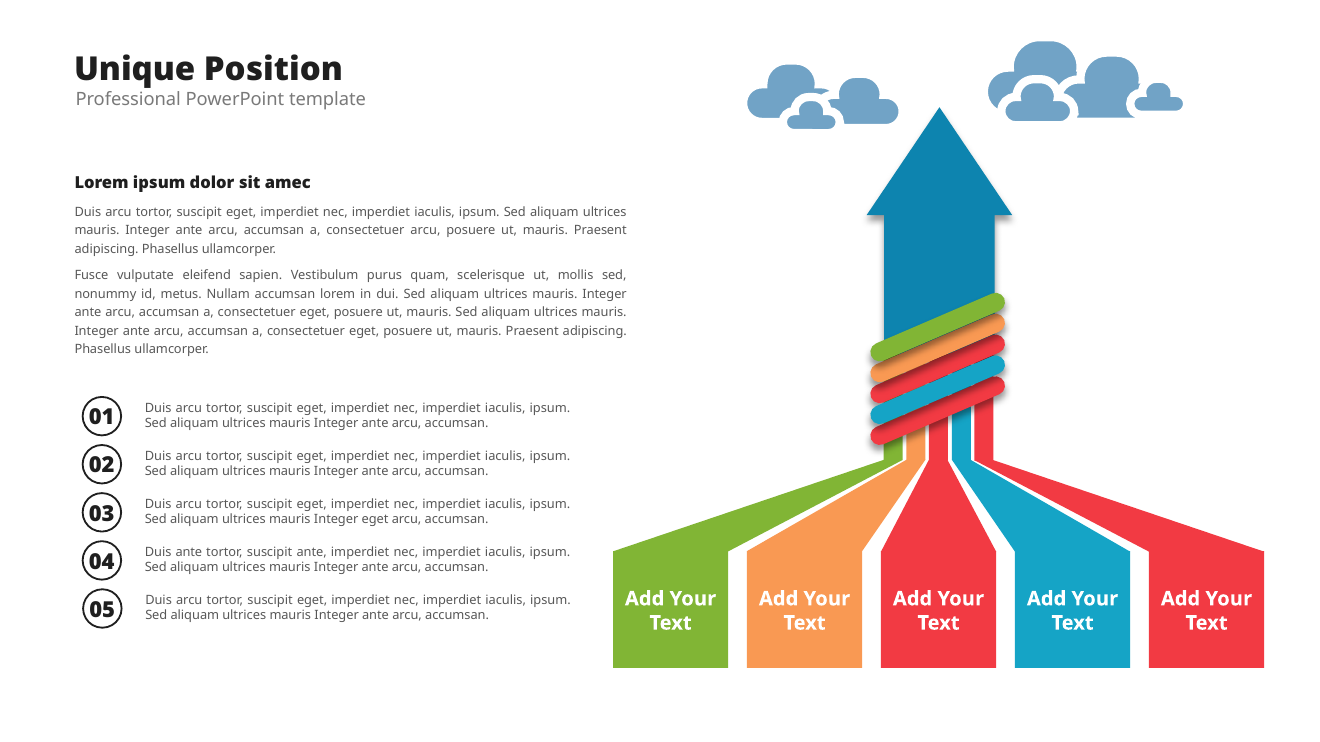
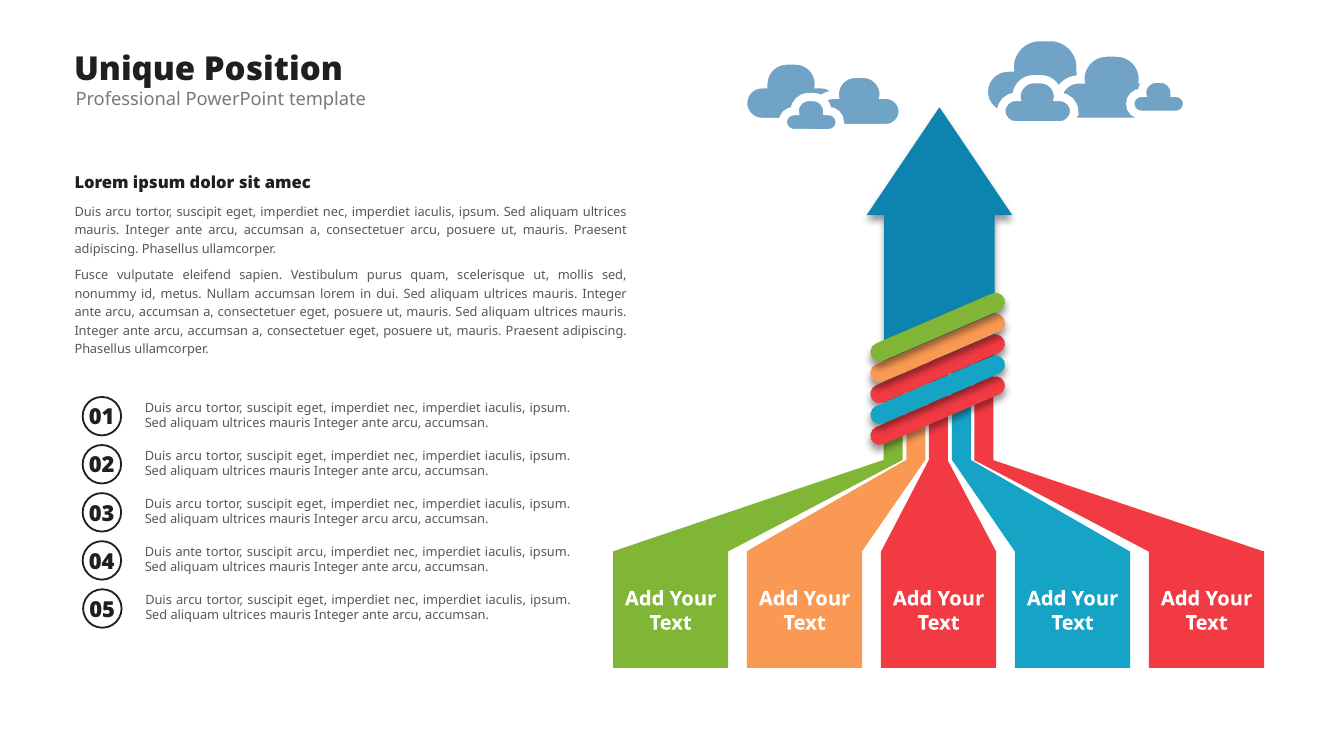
Integer eget: eget -> arcu (375, 520)
suscipit ante: ante -> arcu (312, 553)
